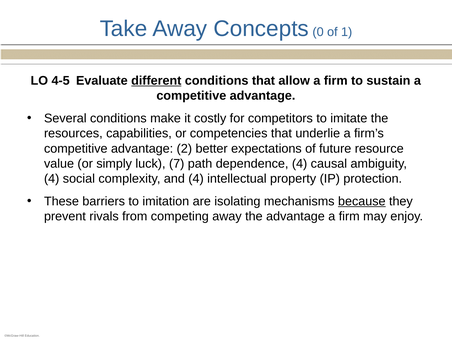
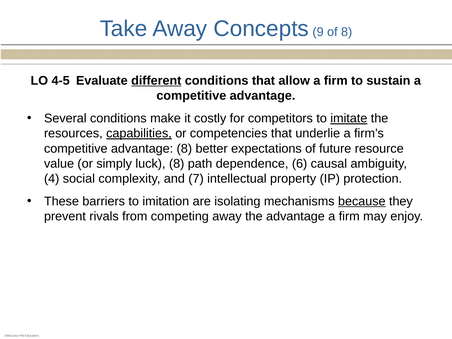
0: 0 -> 9 (318, 32)
of 1: 1 -> 8 (347, 32)
imitate underline: none -> present (349, 118)
capabilities underline: none -> present (139, 133)
advantage 2: 2 -> 8 (184, 149)
luck 7: 7 -> 8 (177, 164)
dependence 4: 4 -> 6 (300, 164)
and 4: 4 -> 7 (196, 179)
